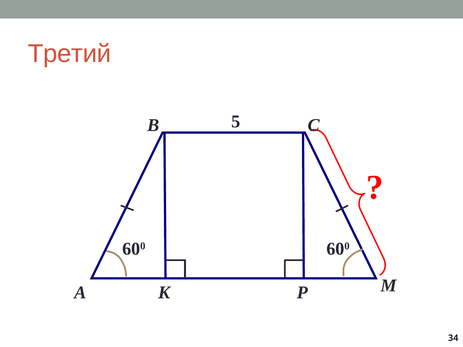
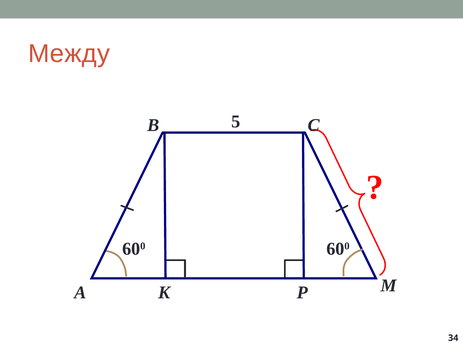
Третий: Третий -> Между (69, 54)
